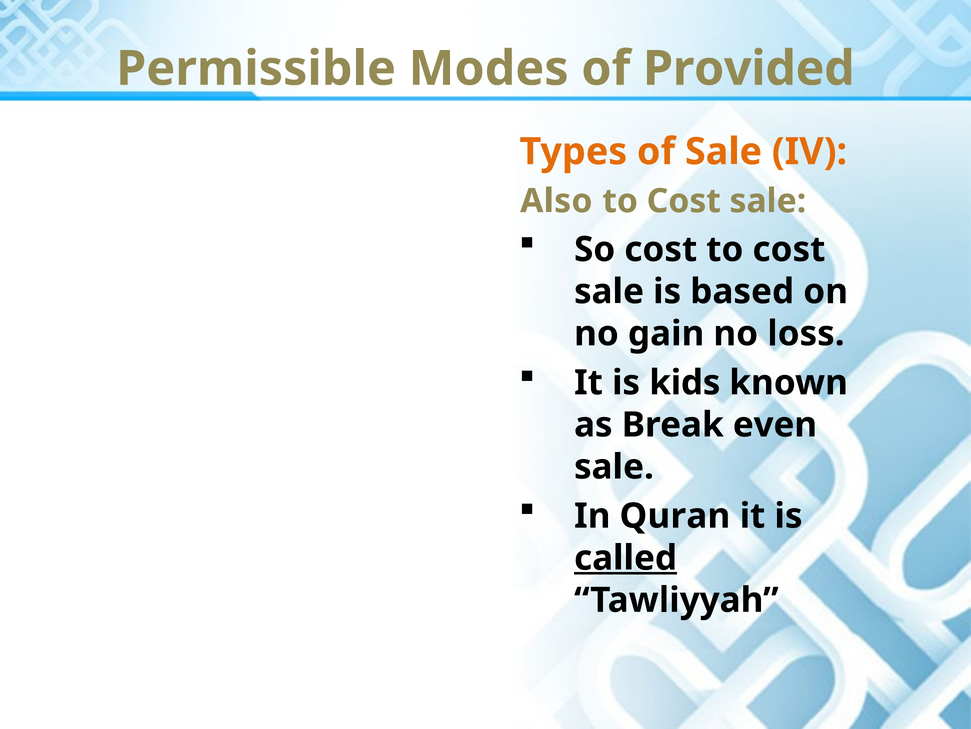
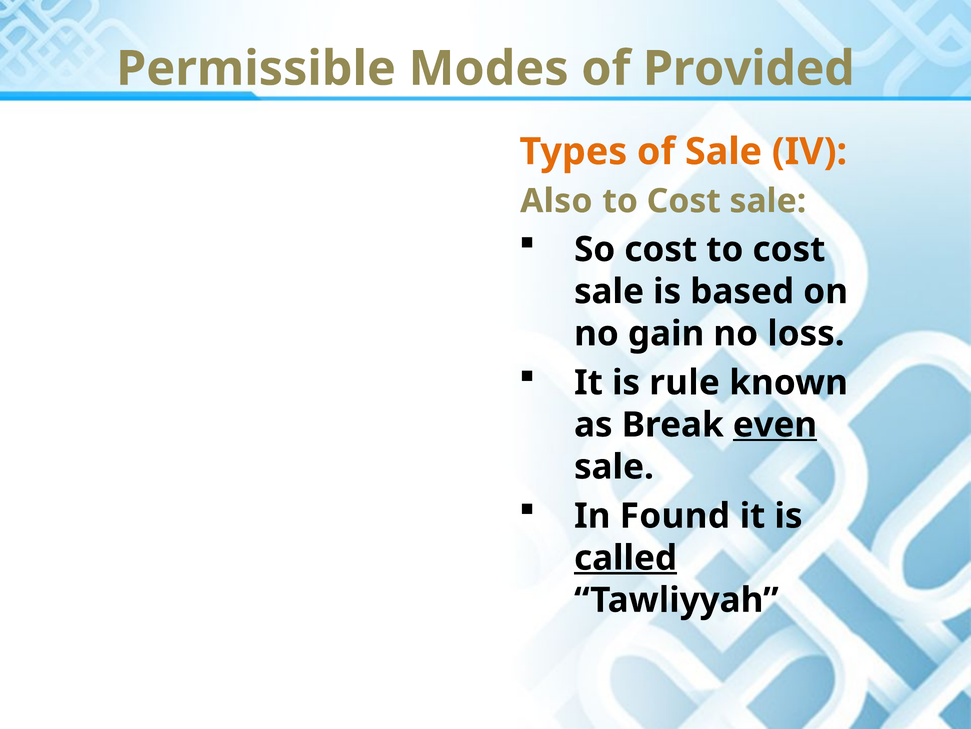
kids: kids -> rule (685, 382)
even underline: none -> present (775, 424)
Quran: Quran -> Found (675, 516)
